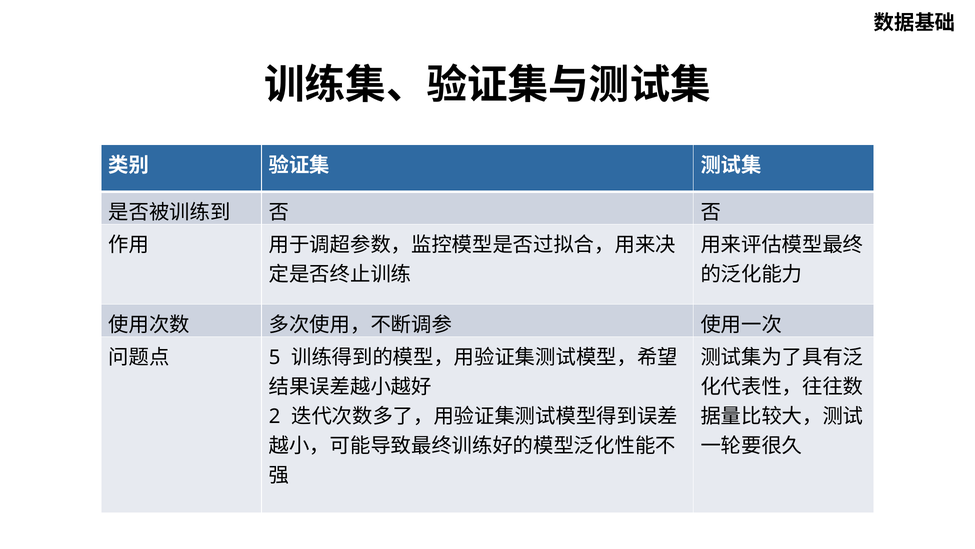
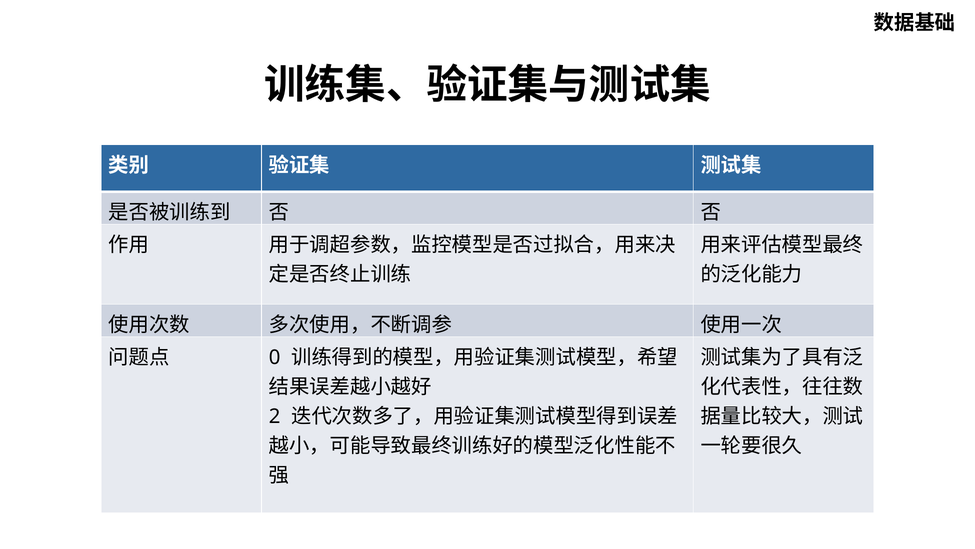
5: 5 -> 0 (275, 357)
